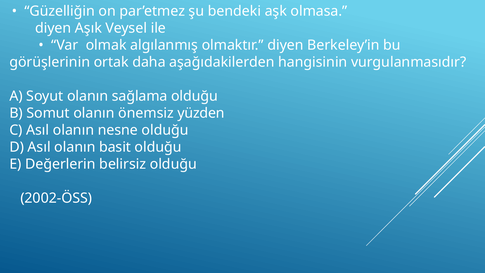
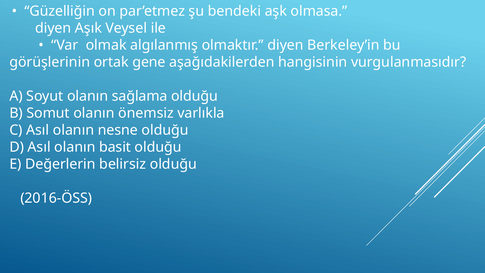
daha: daha -> gene (149, 62)
yüzden: yüzden -> varlıkla (201, 113)
2002-ÖSS: 2002-ÖSS -> 2016-ÖSS (56, 198)
